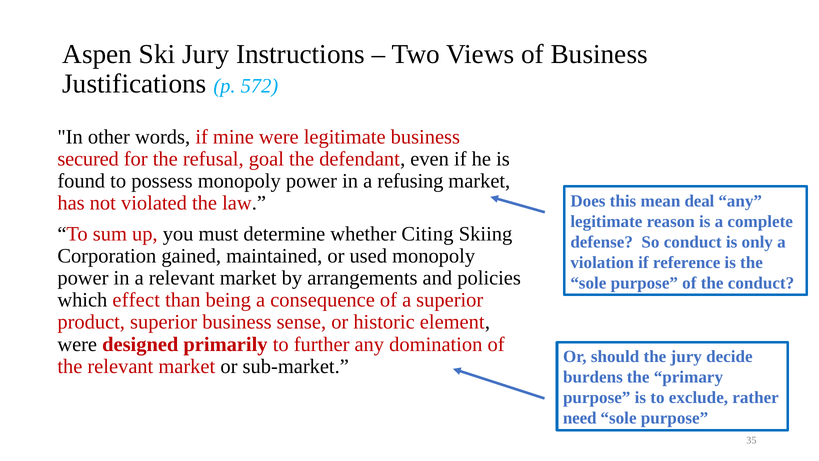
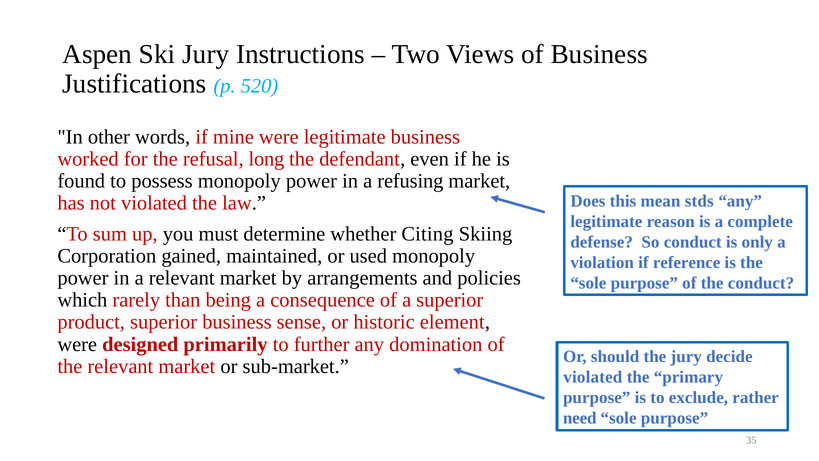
572: 572 -> 520 (259, 86)
secured: secured -> worked (88, 159)
goal: goal -> long (266, 159)
deal: deal -> stds (699, 201)
effect: effect -> rarely (136, 300)
burdens: burdens -> violated (593, 377)
